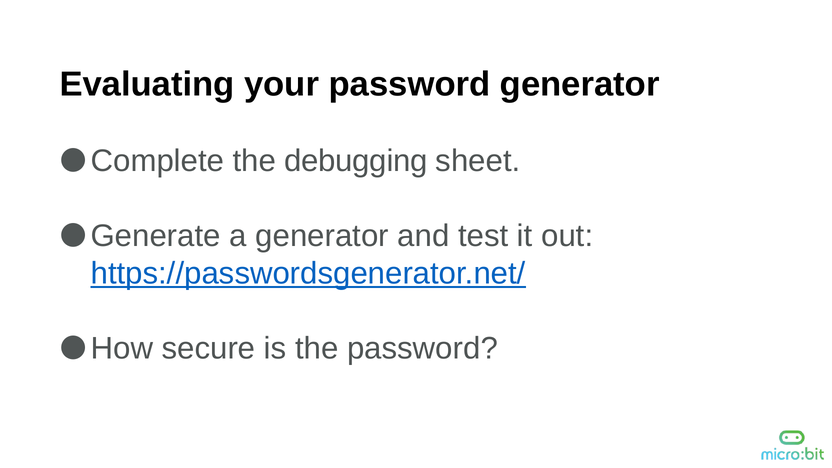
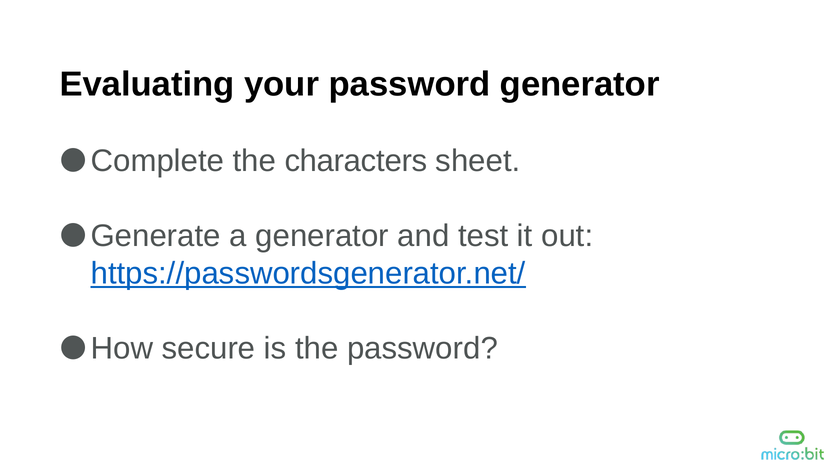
debugging: debugging -> characters (356, 161)
